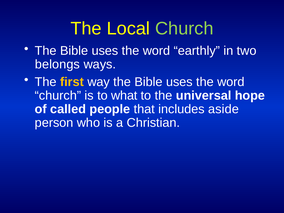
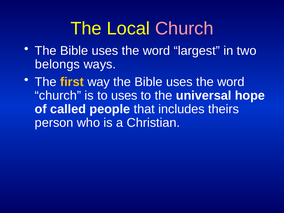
Church colour: light green -> pink (184, 28)
earthly: earthly -> largest (197, 51)
to what: what -> uses (124, 95)
aside: aside -> theirs (224, 109)
